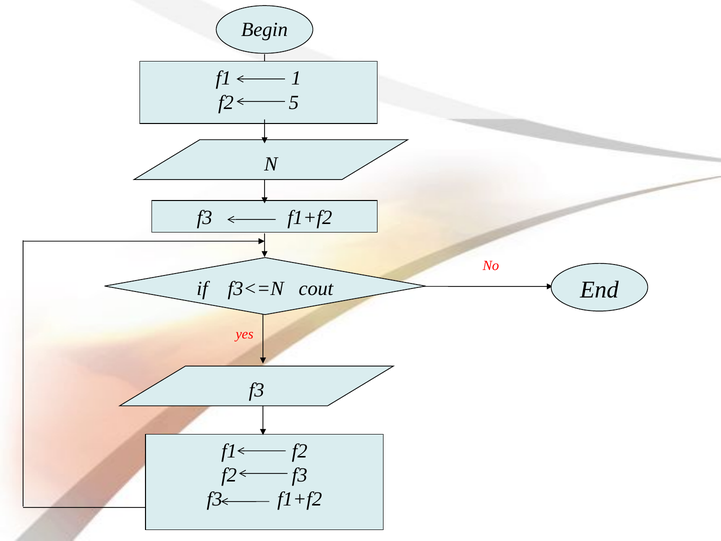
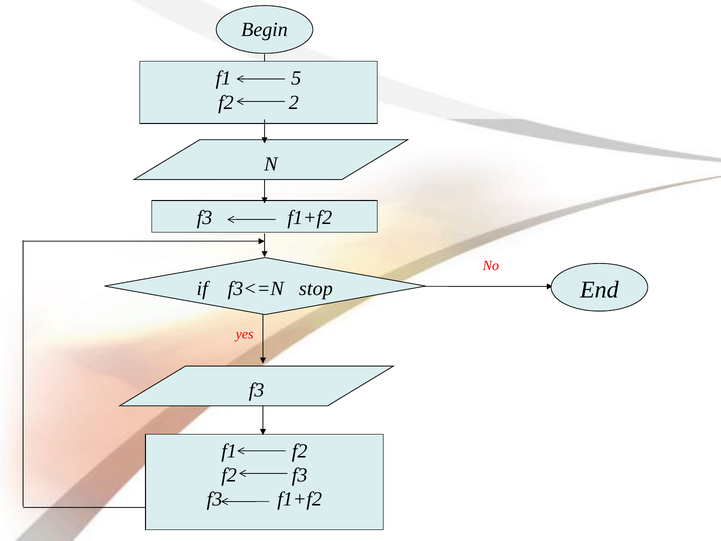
1: 1 -> 5 (296, 78)
5: 5 -> 2 (294, 102)
cout: cout -> stop (316, 289)
